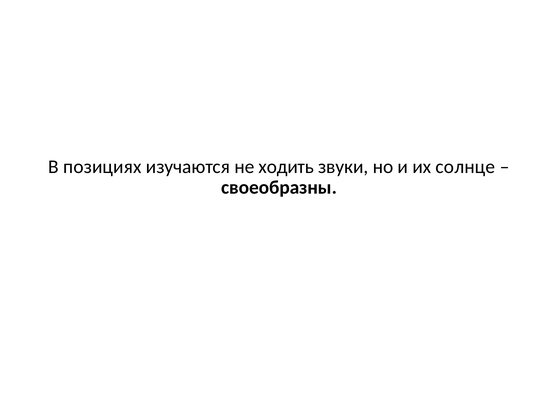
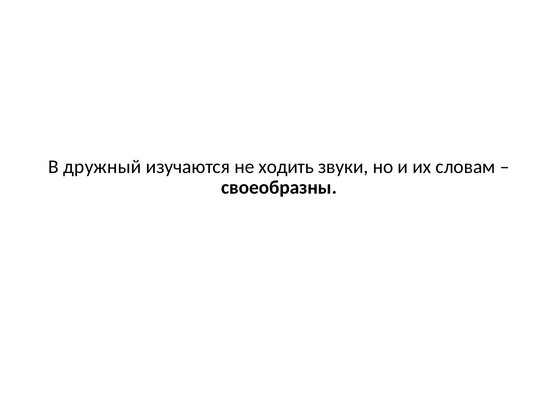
позициях: позициях -> дружный (102, 167)
солнце: солнце -> словам (466, 167)
